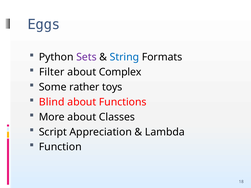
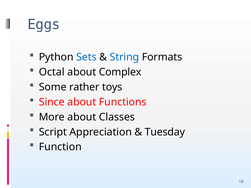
Sets colour: purple -> blue (86, 57)
Filter: Filter -> Octal (52, 72)
Blind: Blind -> Since (52, 102)
Lambda: Lambda -> Tuesday (165, 132)
